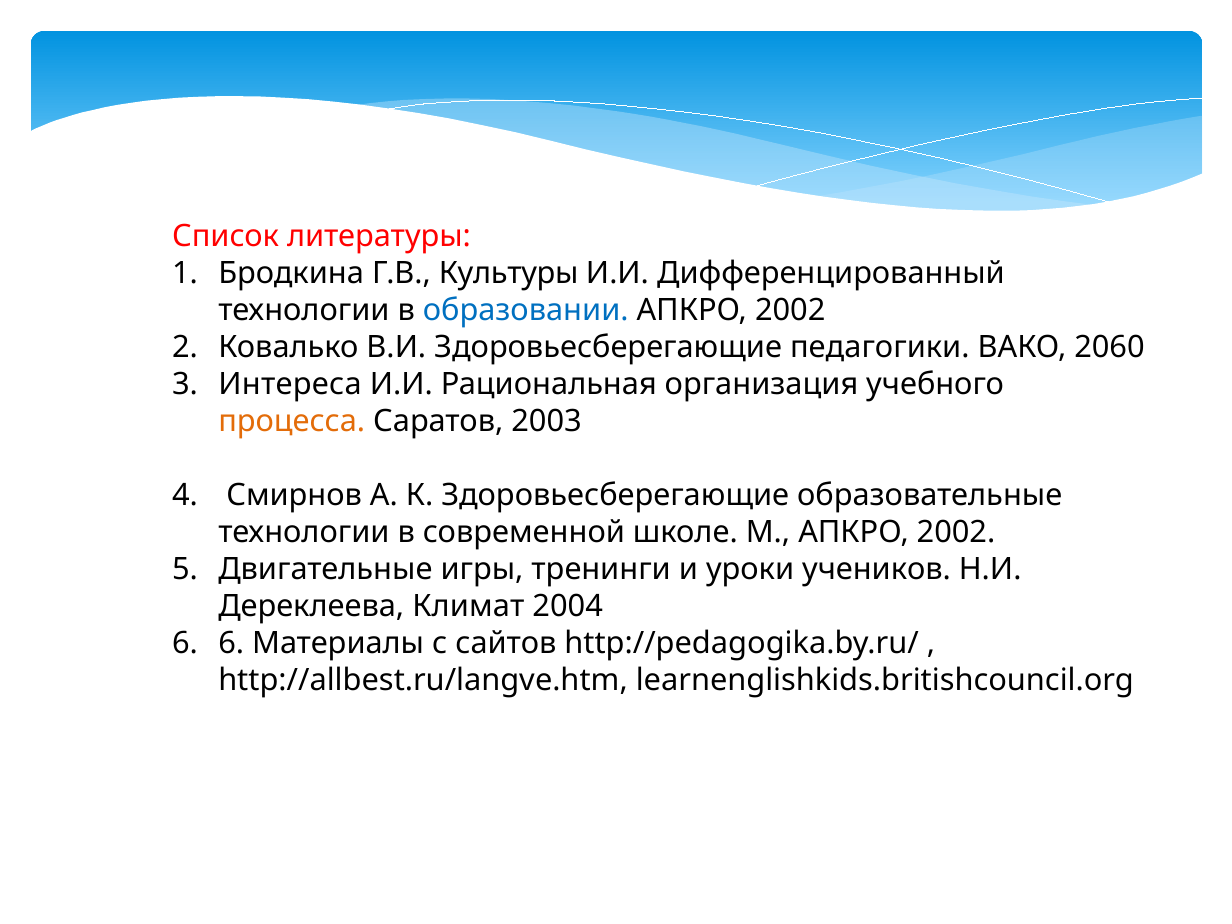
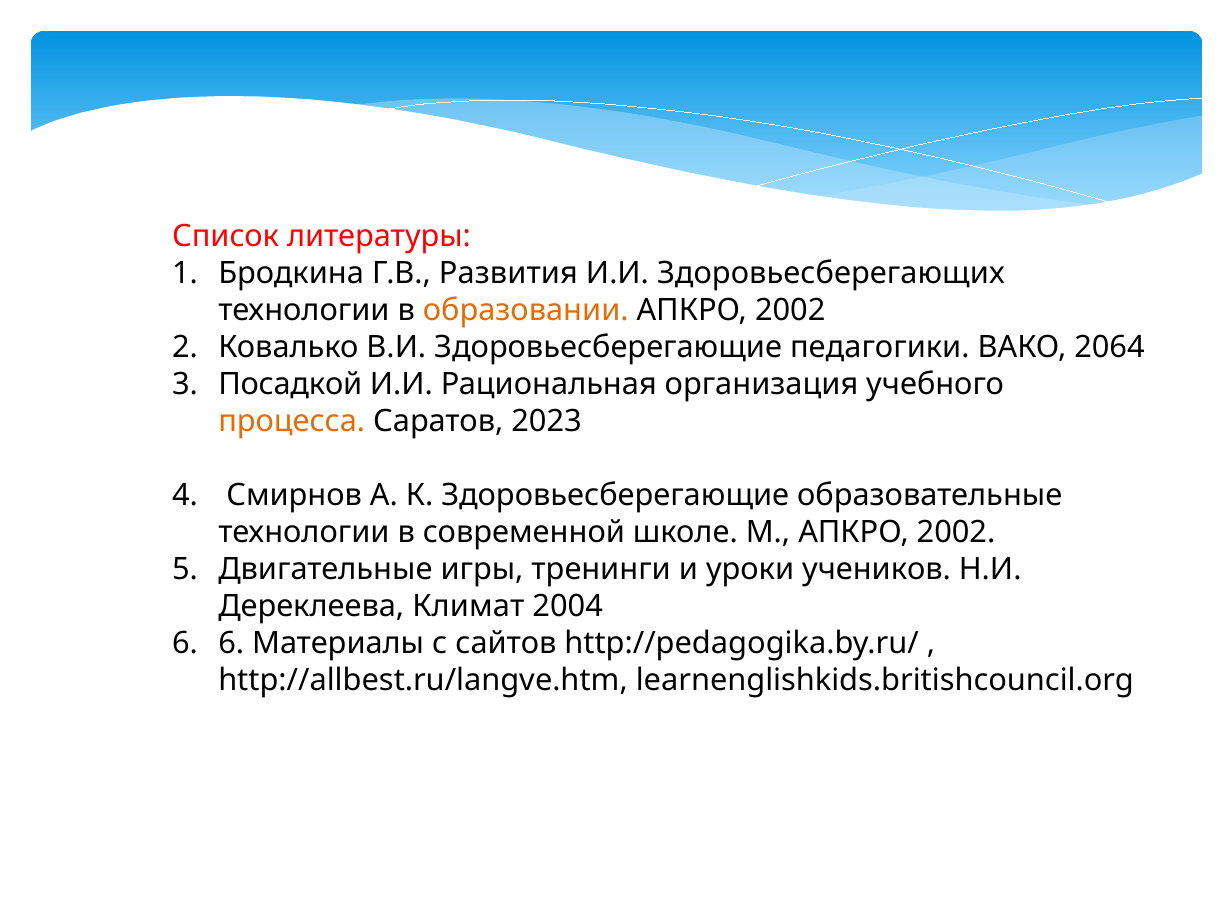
Культуры: Культуры -> Развития (508, 273)
Дифференцированный: Дифференцированный -> Здоровьесберегающих (831, 273)
образовании colour: blue -> orange (526, 310)
2060: 2060 -> 2064 (1110, 347)
Интереса: Интереса -> Посадкой (290, 384)
2003: 2003 -> 2023 (547, 421)
